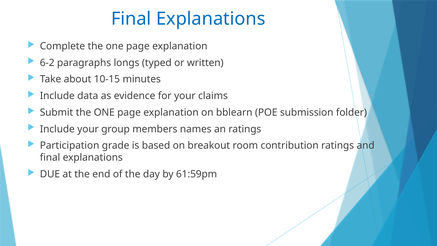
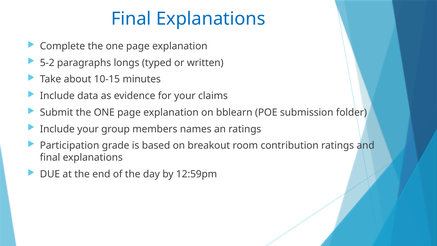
6-2: 6-2 -> 5-2 (47, 63)
61:59pm: 61:59pm -> 12:59pm (197, 174)
